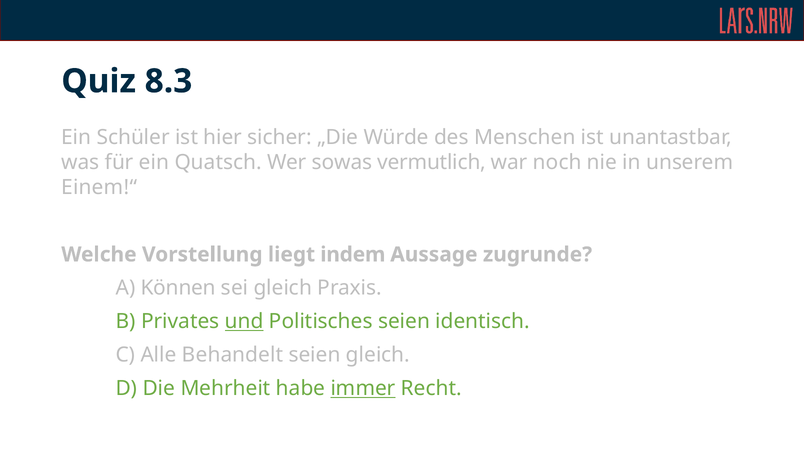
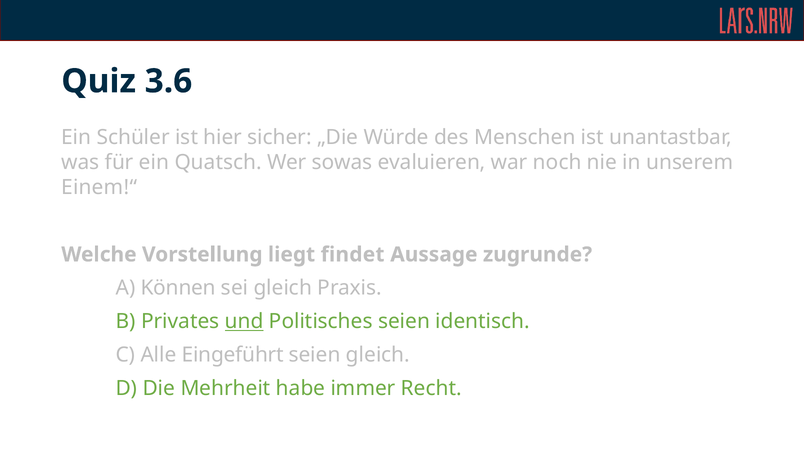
8.3: 8.3 -> 3.6 (168, 81)
vermutlich: vermutlich -> evaluieren (432, 163)
indem: indem -> findet (353, 255)
Behandelt: Behandelt -> Eingeführt (233, 355)
immer underline: present -> none (363, 389)
